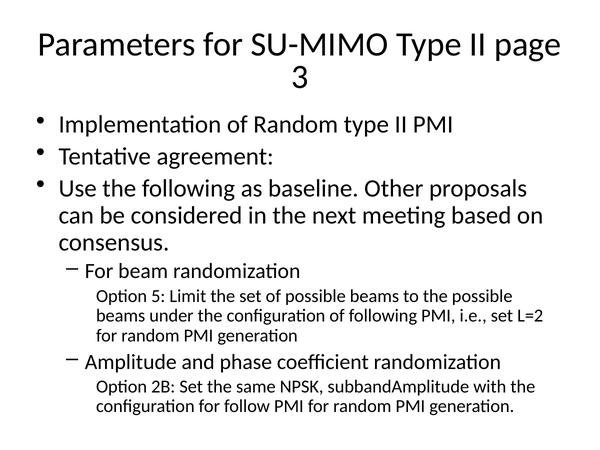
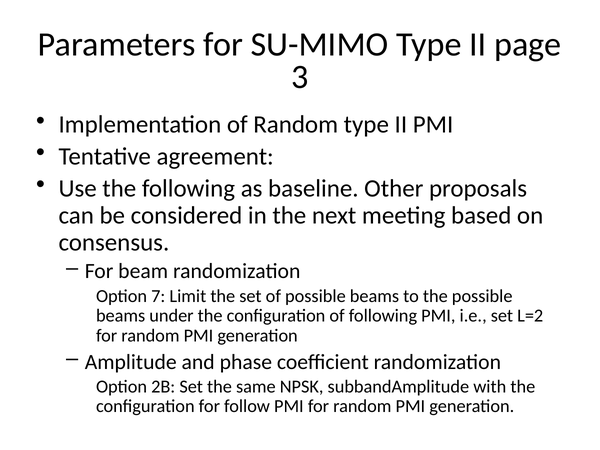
5: 5 -> 7 (158, 296)
